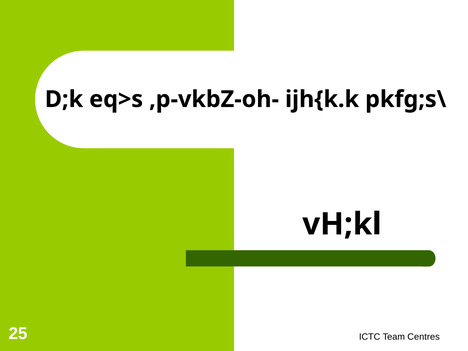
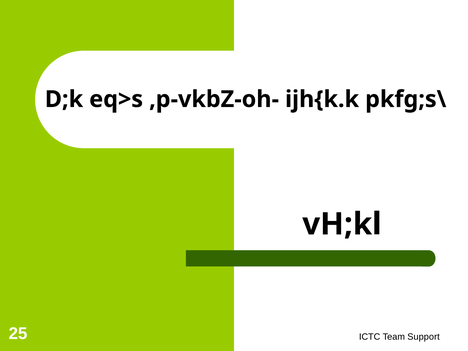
Centres: Centres -> Support (424, 337)
